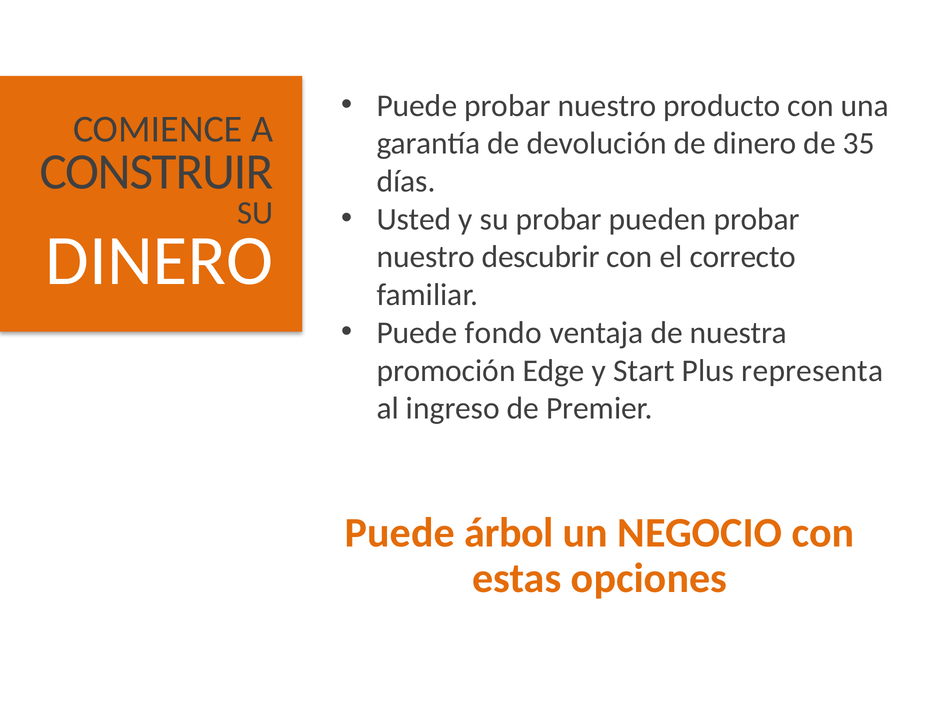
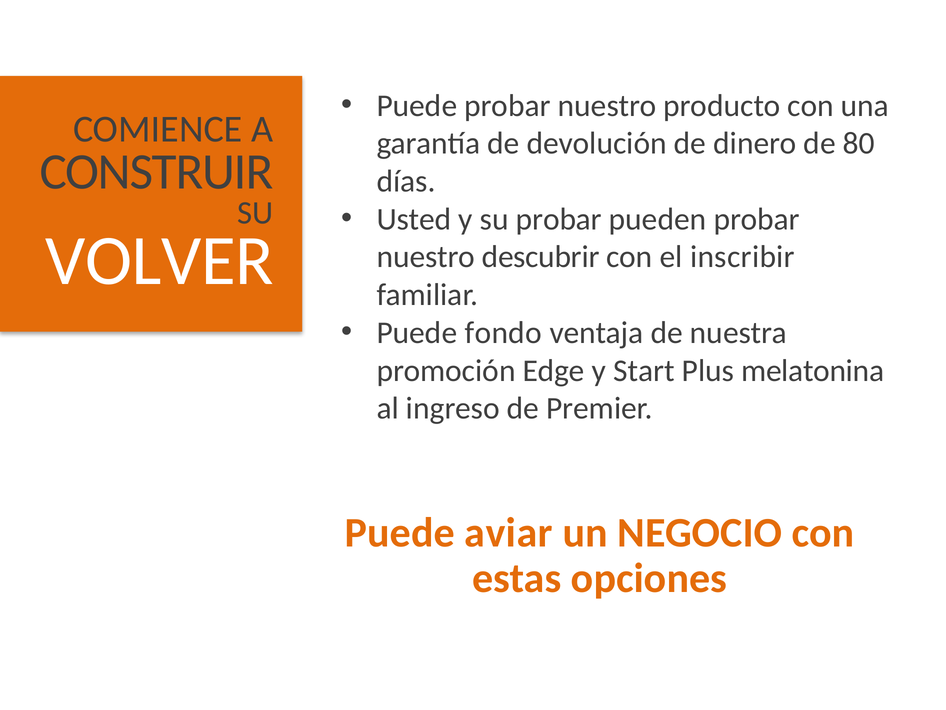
35: 35 -> 80 (859, 143)
DINERO: DINERO -> VOLVER (160, 261)
correcto: correcto -> inscribir (743, 257)
representa: representa -> melatonina (813, 370)
árbol: árbol -> aviar (508, 532)
